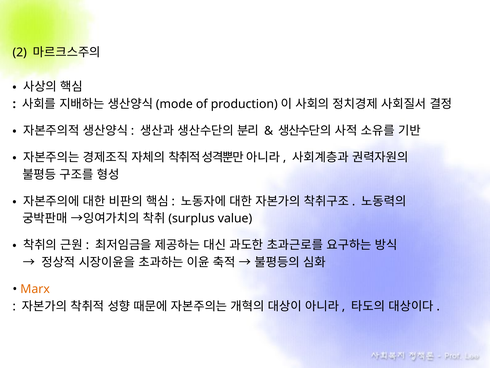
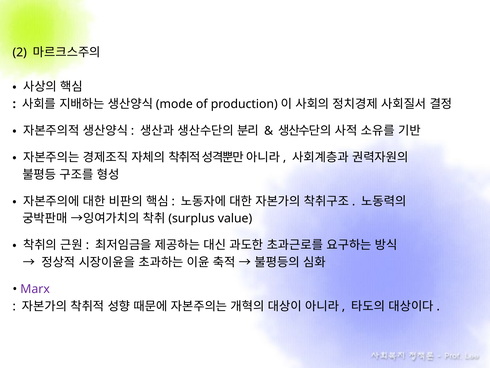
Marx colour: orange -> purple (35, 289)
